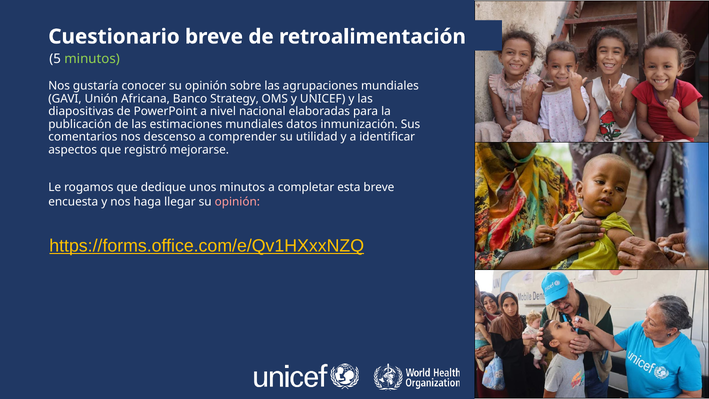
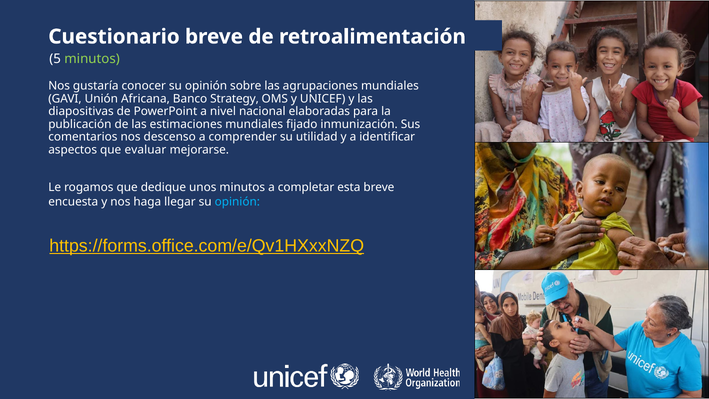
datos: datos -> fijado (302, 124)
registró: registró -> evaluar (145, 150)
opinión colour: pink -> light blue (237, 202)
